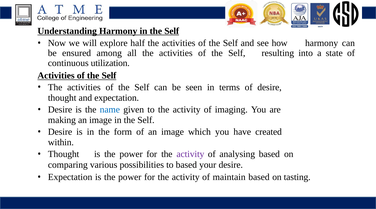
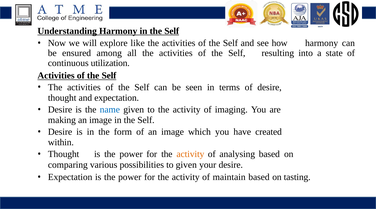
half: half -> like (138, 43)
activity colour: purple -> orange (190, 154)
to based: based -> given (186, 165)
